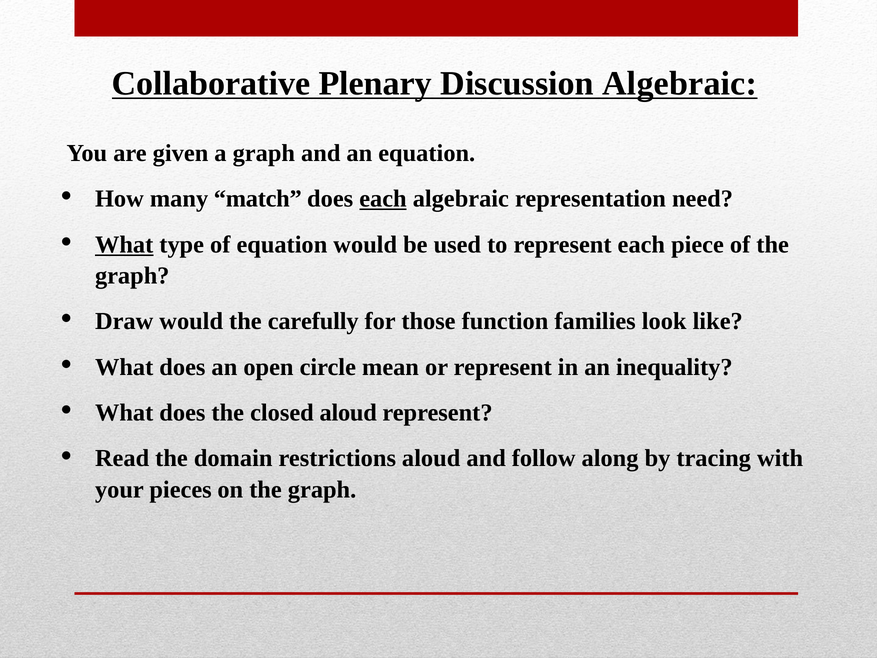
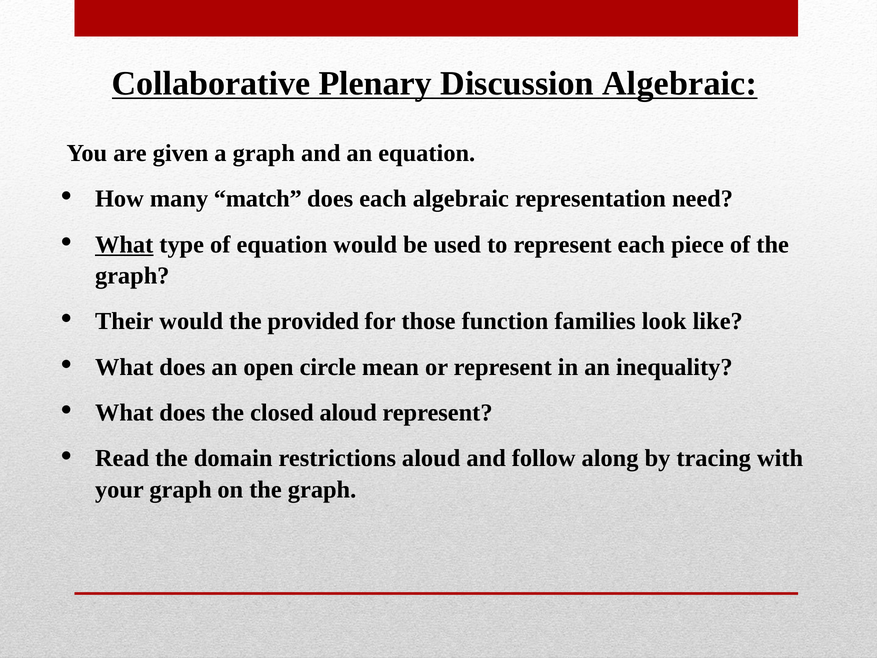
each underline: present -> none (383, 199)
Draw: Draw -> Their (124, 321)
carefully: carefully -> provided (313, 321)
your pieces: pieces -> graph (181, 489)
